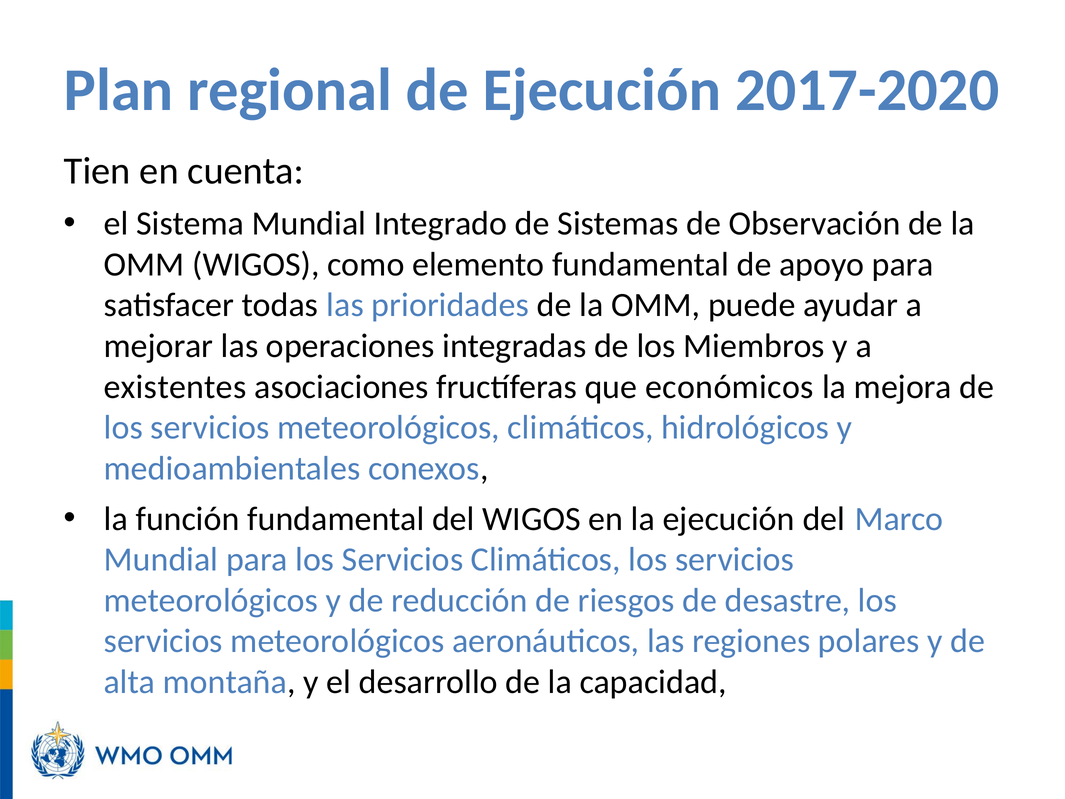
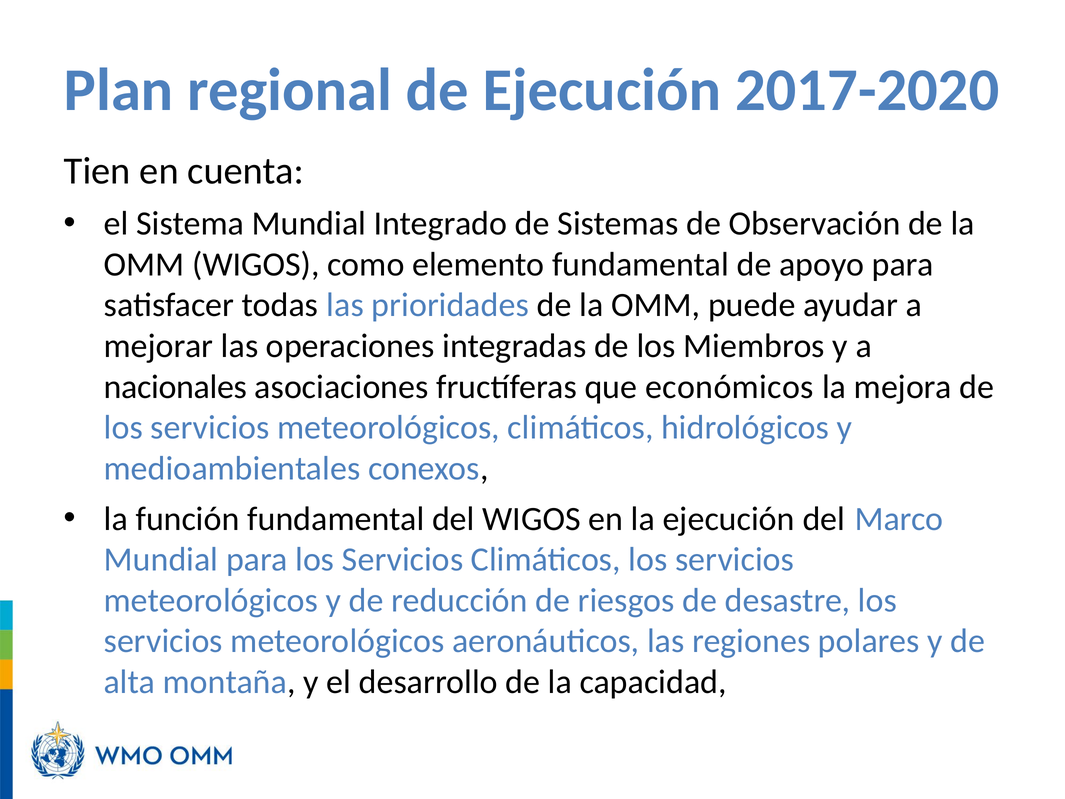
existentes: existentes -> nacionales (175, 387)
